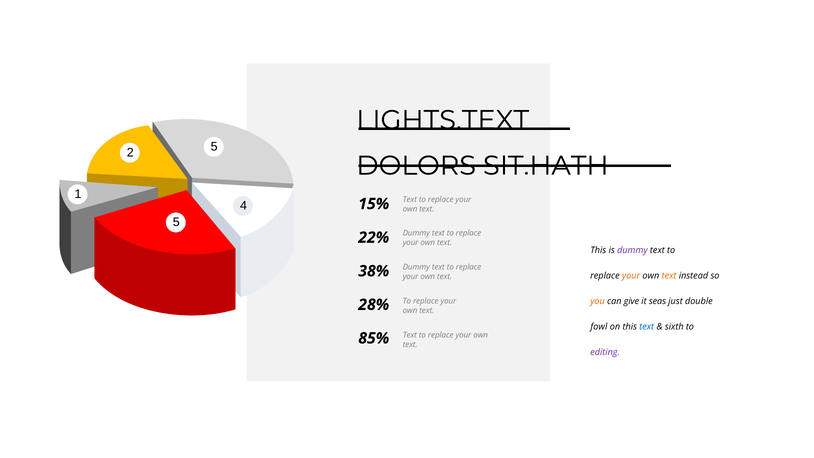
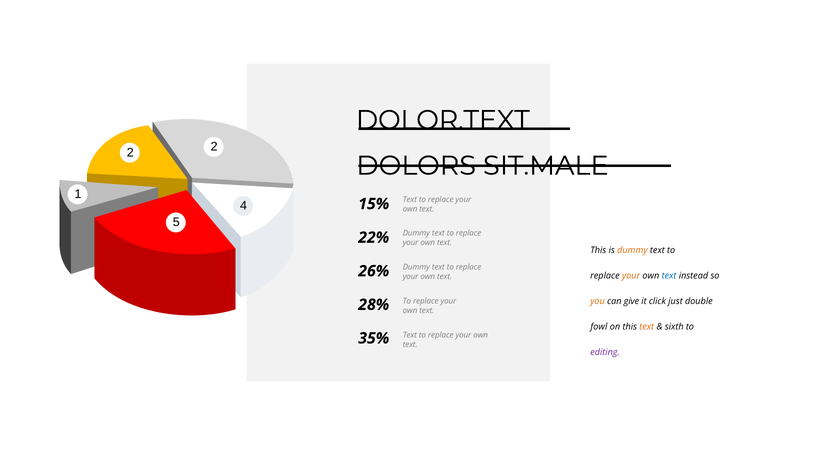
LIGHTS.TEXT: LIGHTS.TEXT -> DOLOR.TEXT (443, 120)
2 5: 5 -> 2 (214, 147)
SIT.HATH: SIT.HATH -> SIT.MALE (546, 166)
dummy colour: purple -> orange (632, 250)
38%: 38% -> 26% (374, 271)
text colour: orange -> blue (669, 276)
seas: seas -> click (657, 301)
text colour: blue -> orange (647, 327)
85%: 85% -> 35% (374, 338)
